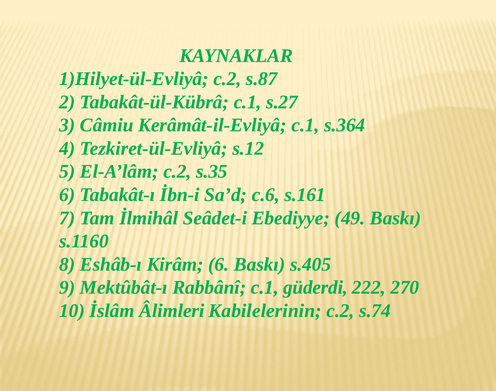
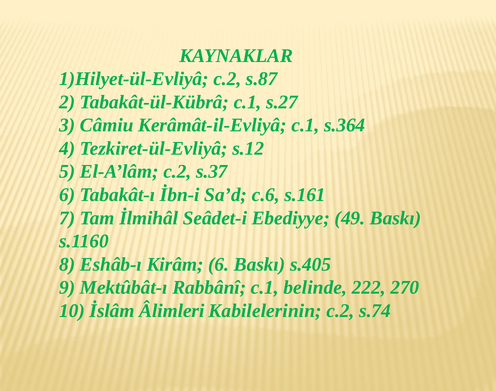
s.35: s.35 -> s.37 (212, 171)
güderdi: güderdi -> belinde (315, 287)
